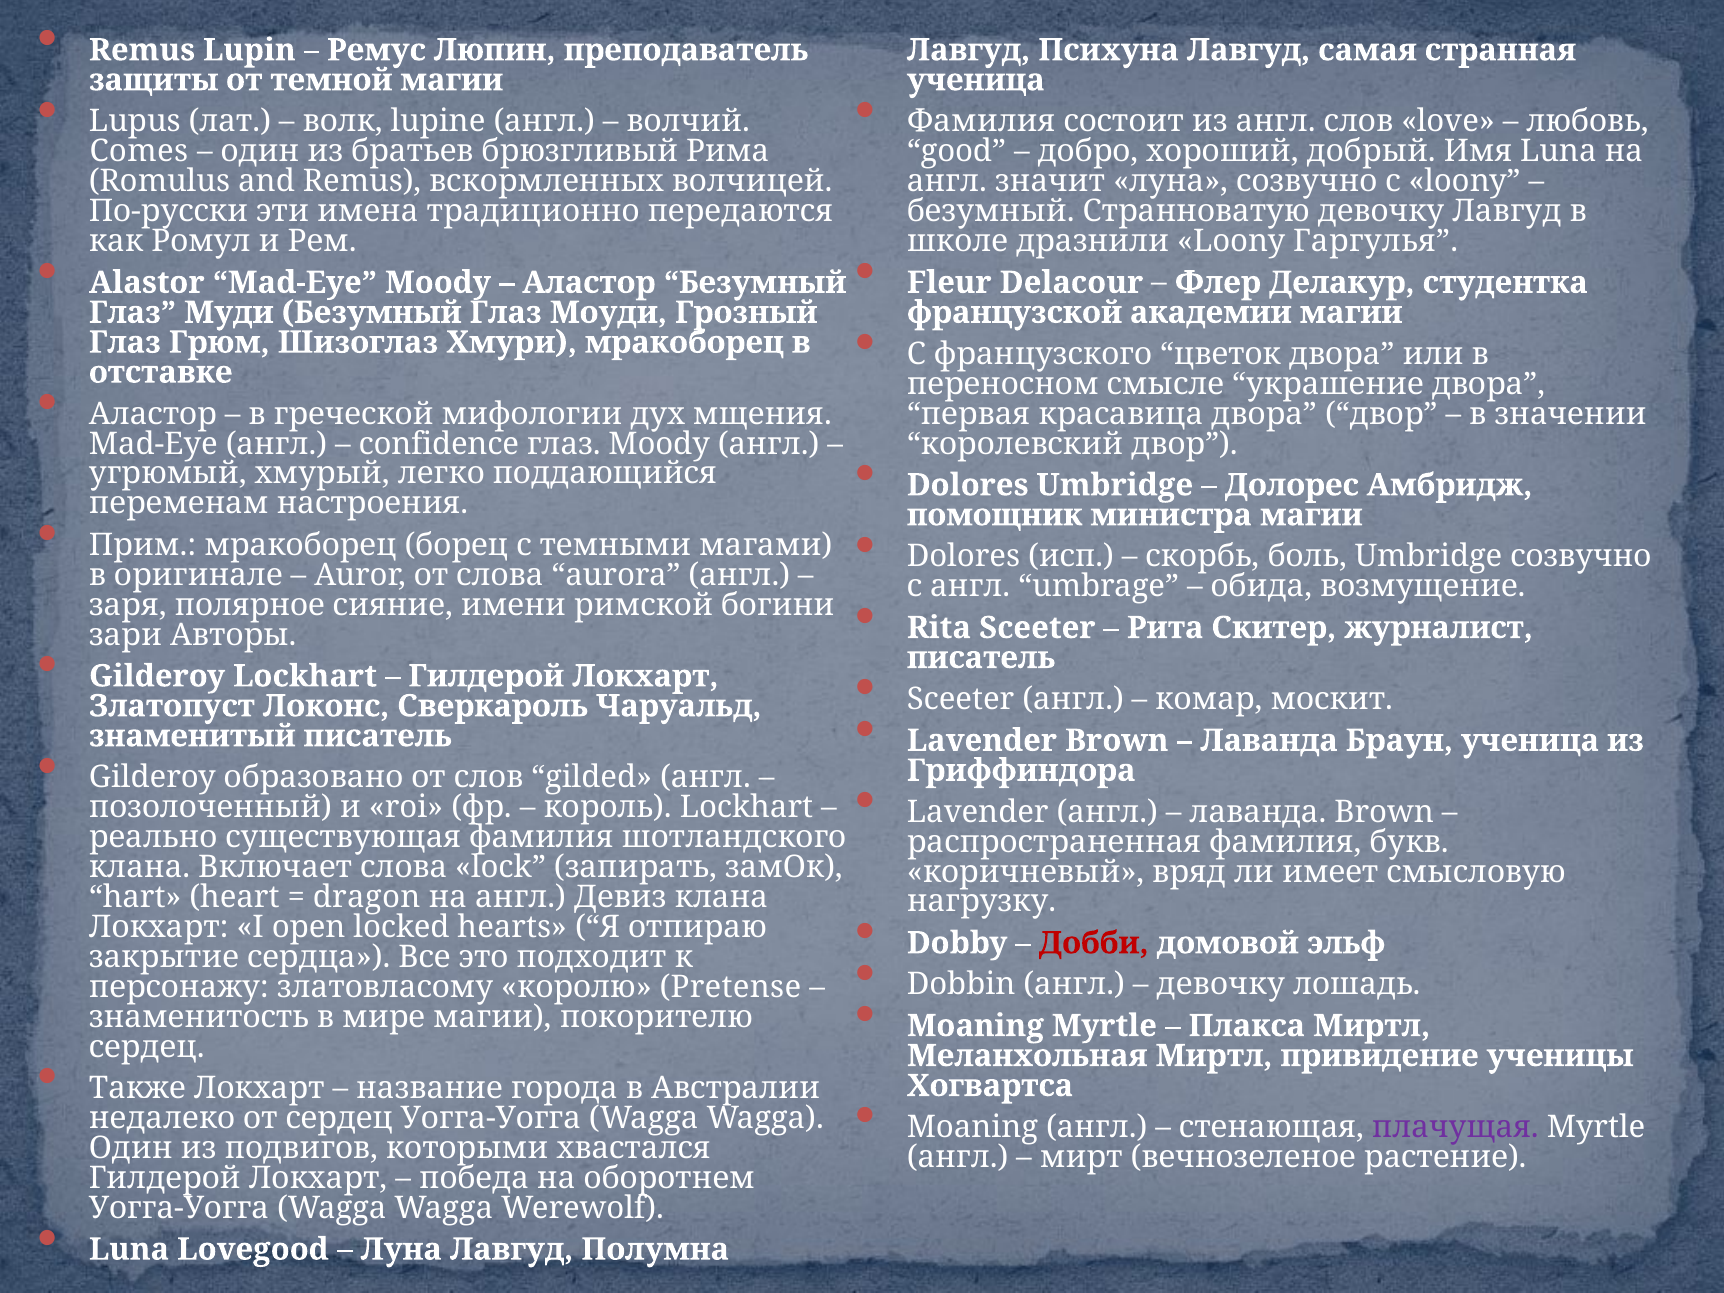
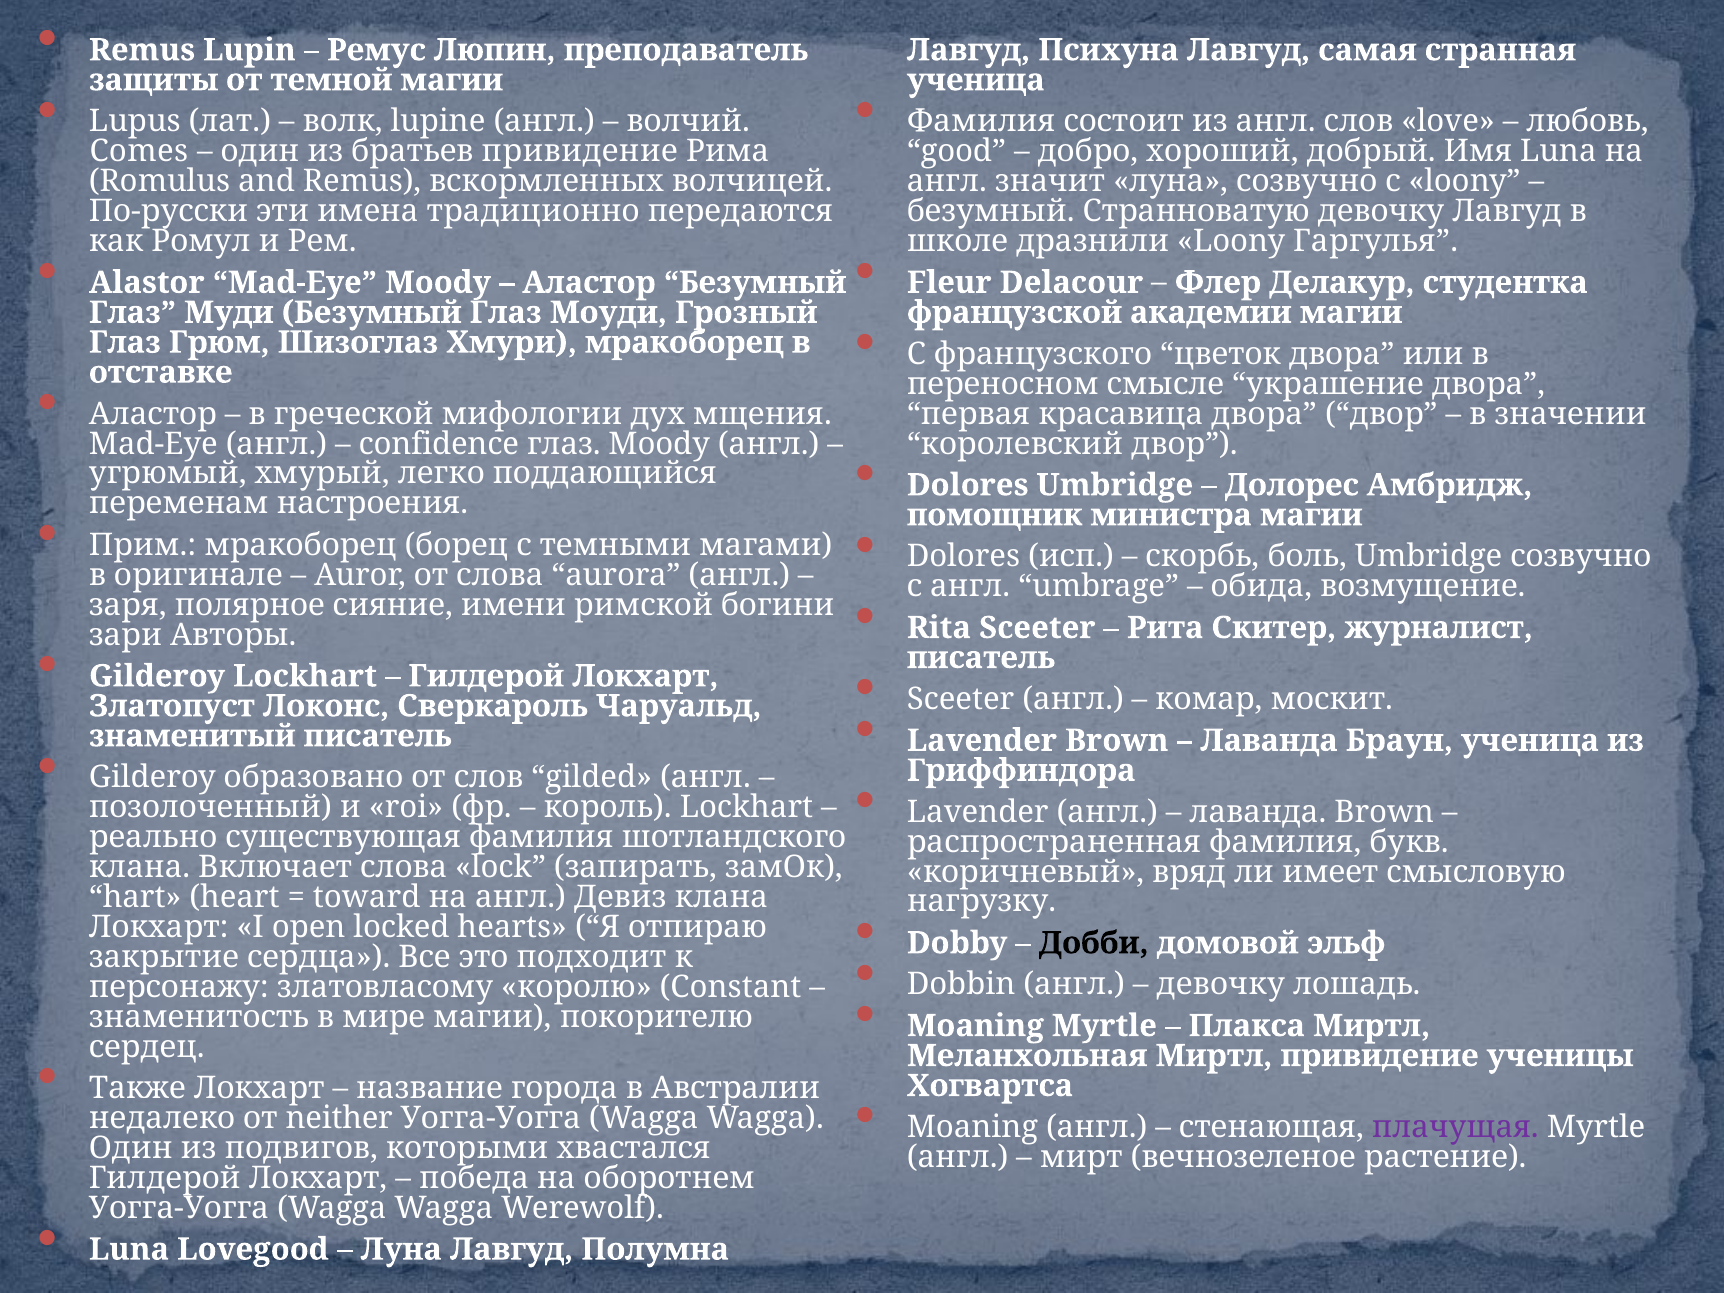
братьев брюзгливый: брюзгливый -> привидение (580, 151)
dragon: dragon -> toward (367, 897)
Добби colour: red -> black (1094, 943)
Pretense: Pretense -> Constant (731, 987)
от сердец: сердец -> neither (339, 1118)
